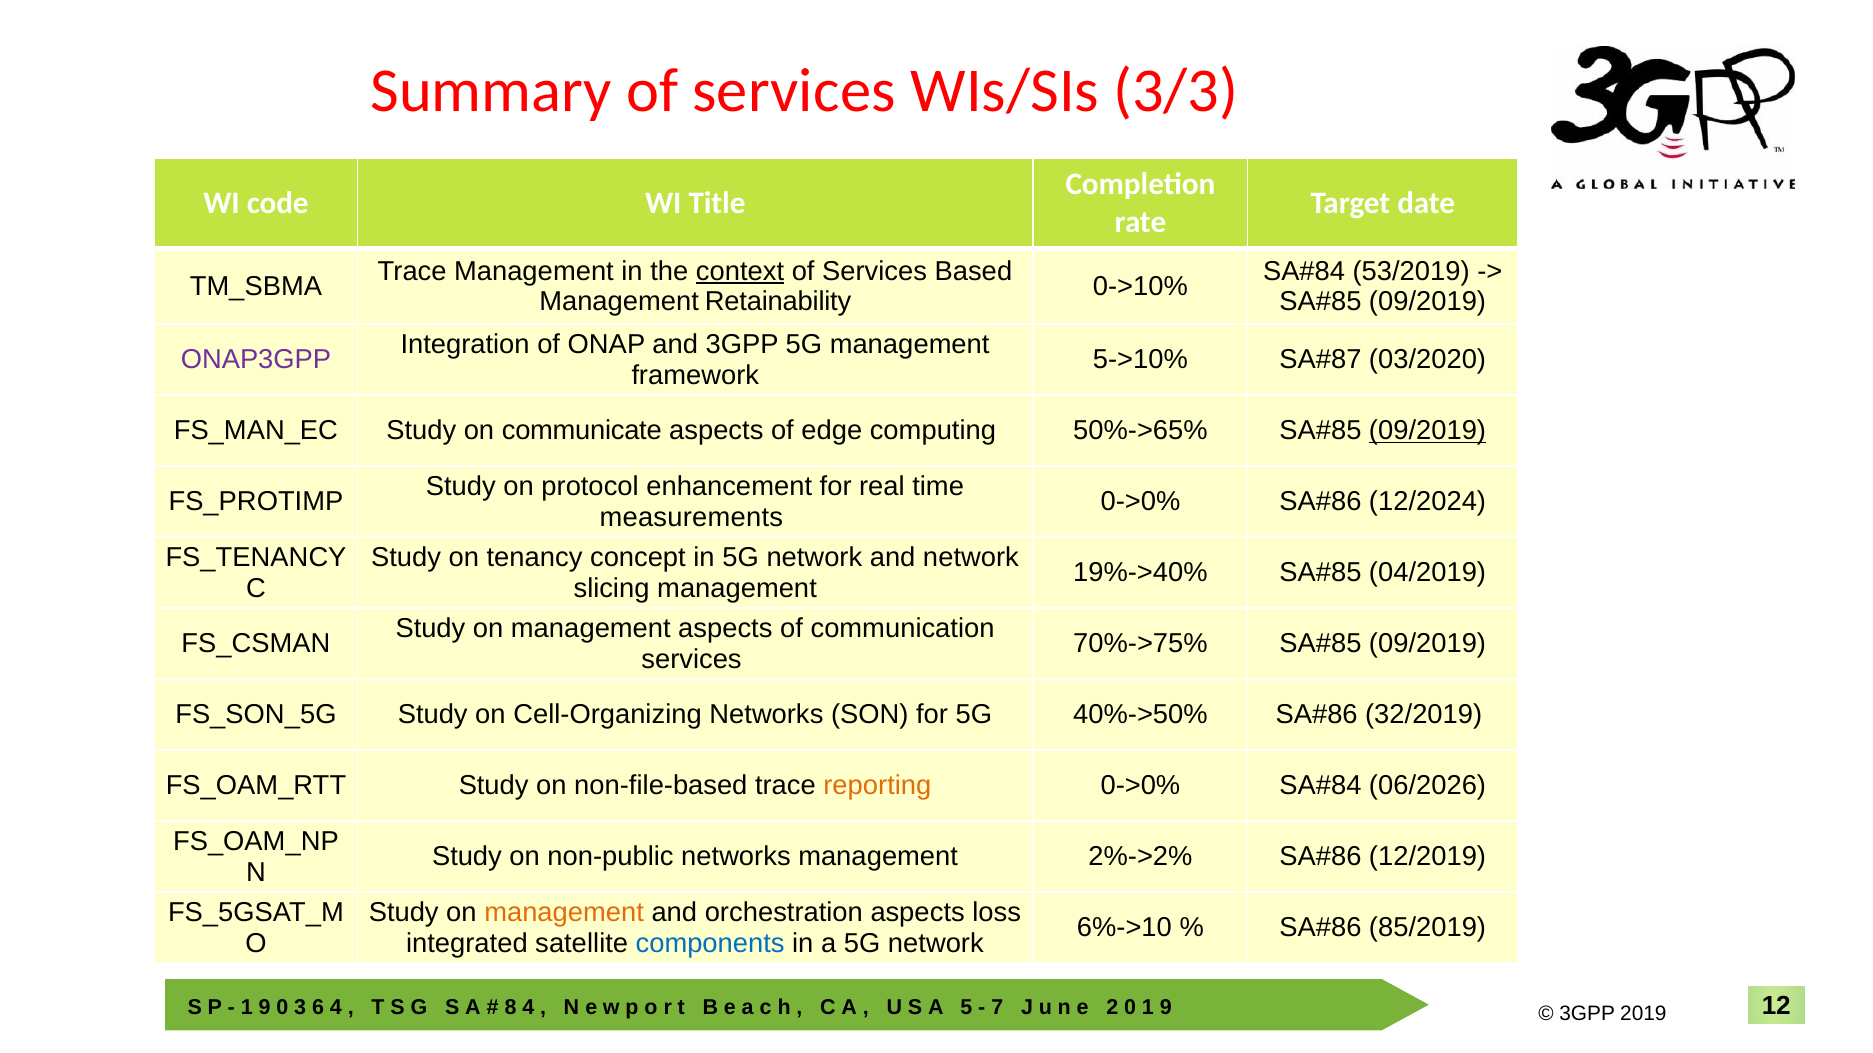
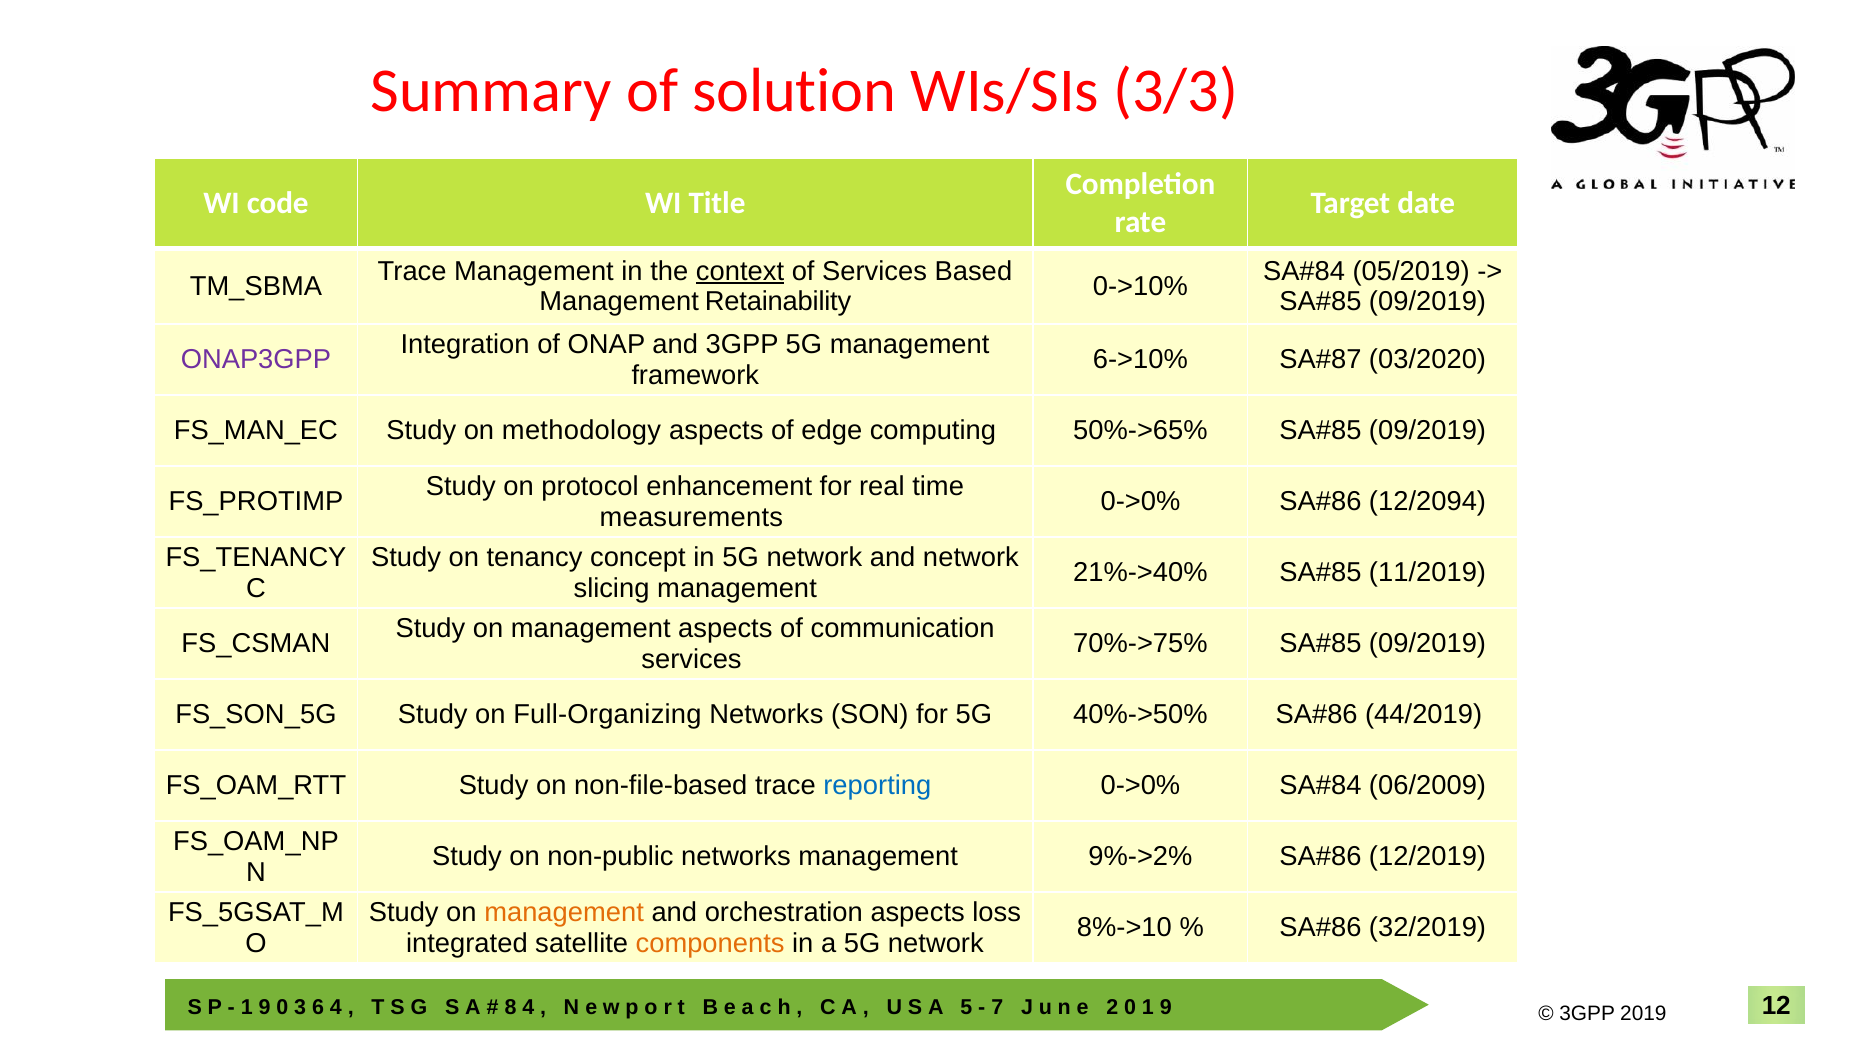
Summary of services: services -> solution (794, 91)
53/2019: 53/2019 -> 05/2019 (1411, 271)
5->10%: 5->10% -> 6->10% (1140, 360)
communicate: communicate -> methodology (582, 431)
09/2019 underline: present -> none (1428, 431)
12/2024: 12/2024 -> 12/2094 (1428, 502)
19%->40%: 19%->40% -> 21%->40% (1140, 573)
04/2019: 04/2019 -> 11/2019 (1428, 573)
Cell-Organizing: Cell-Organizing -> Full-Organizing (607, 715)
32/2019: 32/2019 -> 44/2019 (1424, 715)
reporting colour: orange -> blue (877, 786)
06/2026: 06/2026 -> 06/2009 (1428, 786)
2%->2%: 2%->2% -> 9%->2% (1140, 857)
6%->10: 6%->10 -> 8%->10 (1124, 928)
85/2019: 85/2019 -> 32/2019 (1428, 928)
components colour: blue -> orange (710, 944)
